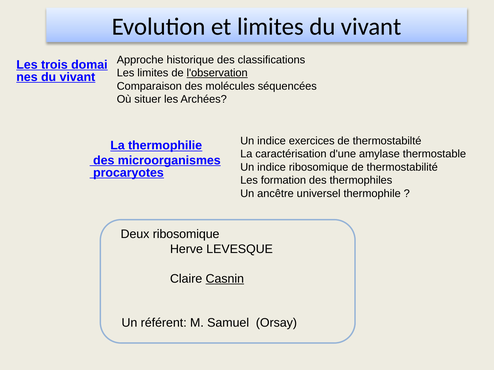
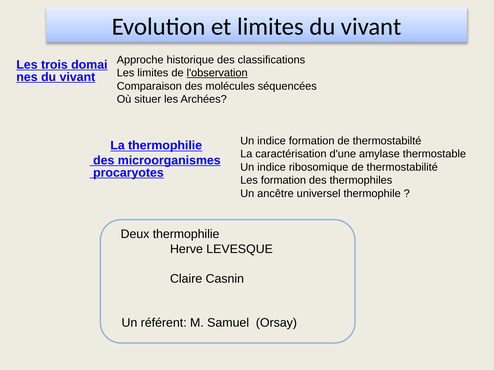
indice exercices: exercices -> formation (312, 141)
Deux ribosomique: ribosomique -> thermophilie (186, 235)
Casnin underline: present -> none (225, 279)
